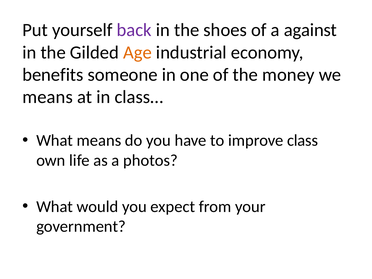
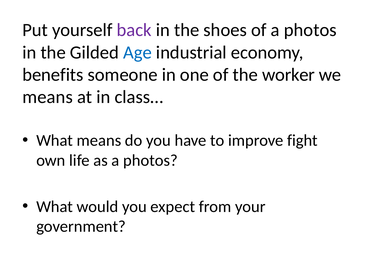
of a against: against -> photos (310, 30)
Age colour: orange -> blue (137, 52)
money: money -> worker (288, 75)
class: class -> fight (302, 140)
